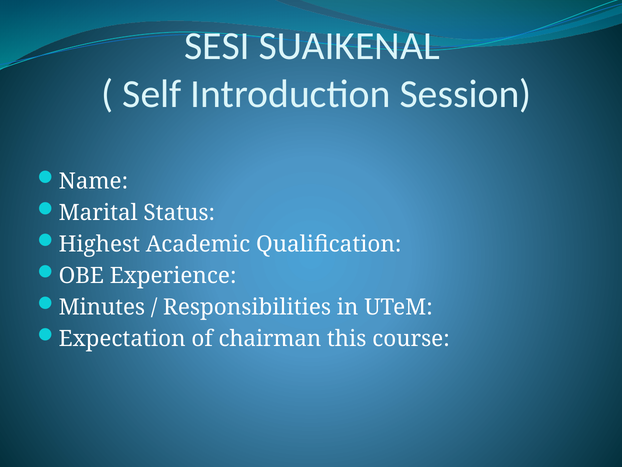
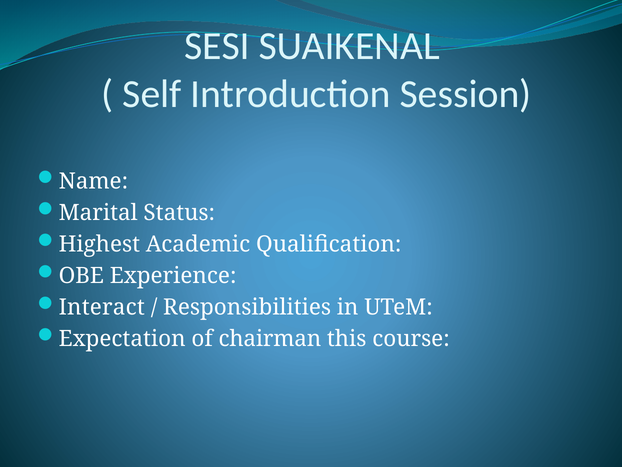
Minutes: Minutes -> Interact (102, 307)
